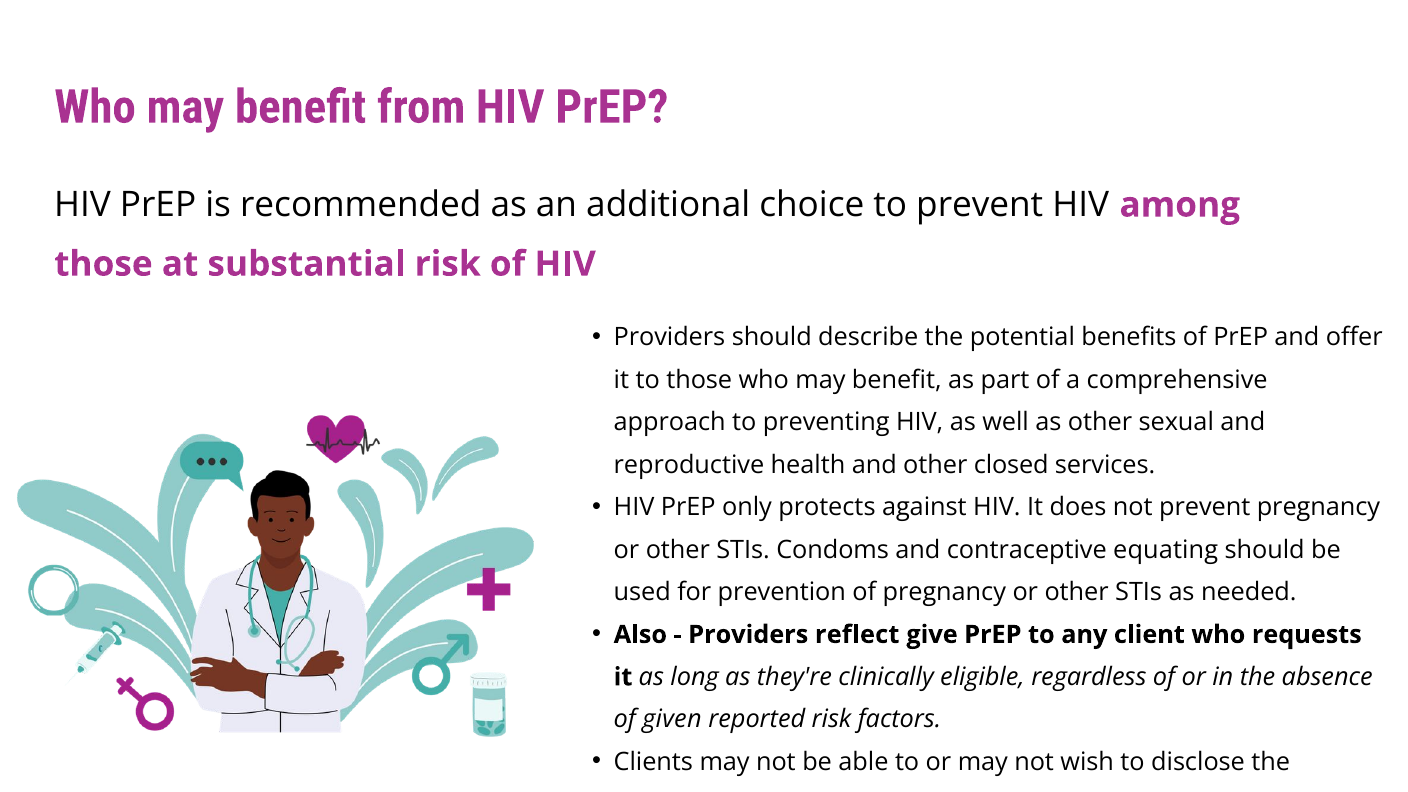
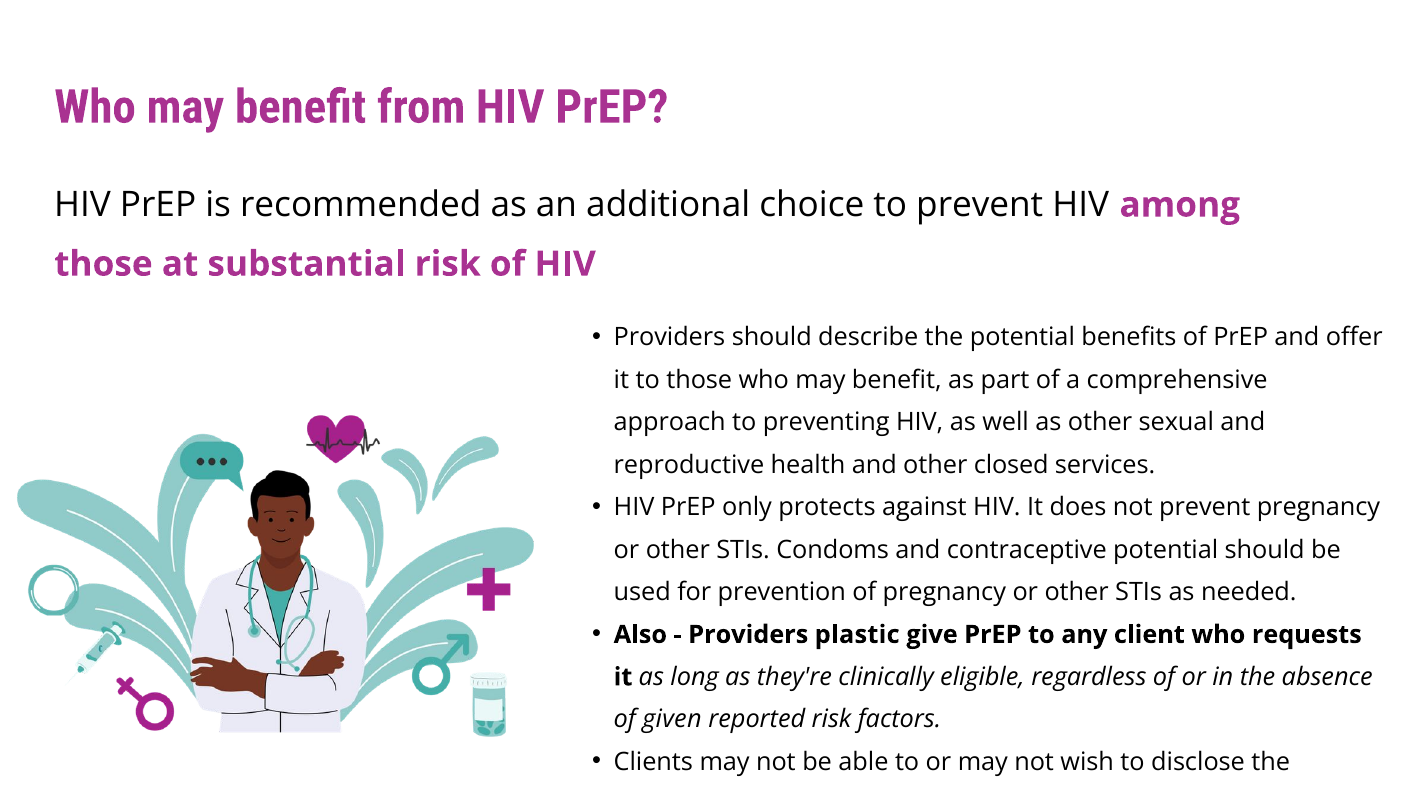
contraceptive equating: equating -> potential (1166, 550)
reflect: reflect -> plastic (857, 635)
